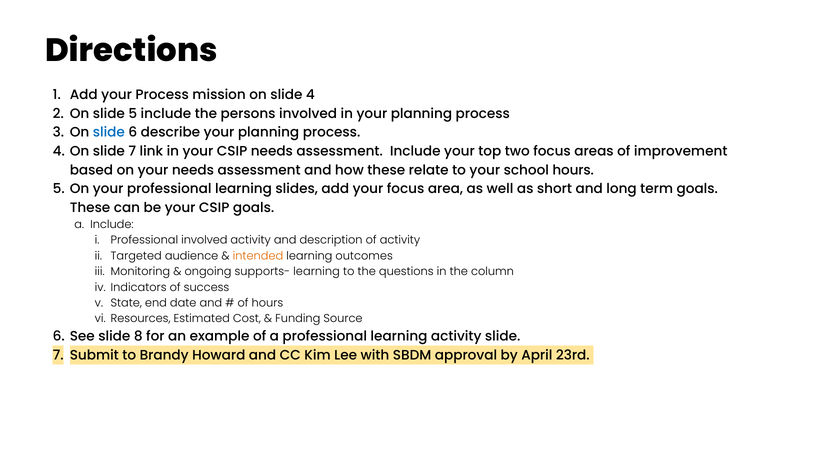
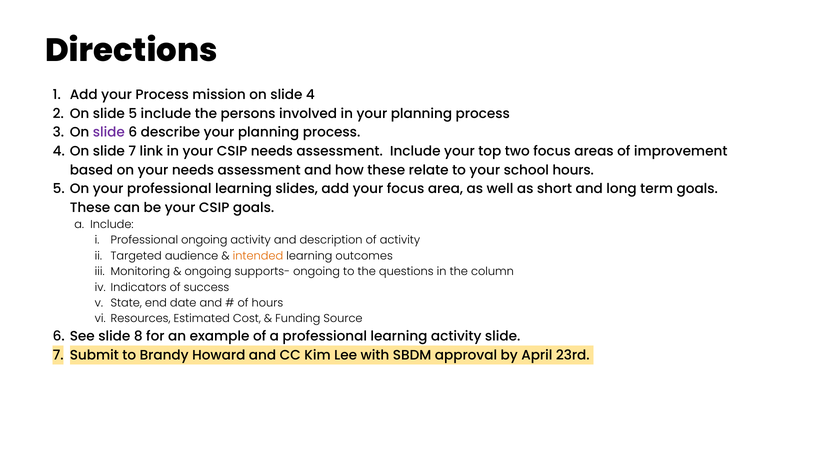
slide colour: blue -> purple (109, 132)
Professional involved: involved -> ongoing (204, 240)
supports- learning: learning -> ongoing (317, 271)
